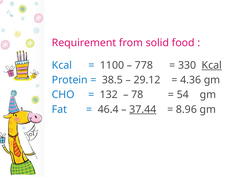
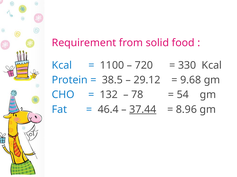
778: 778 -> 720 (144, 66)
Kcal underline: present -> none (212, 66)
4.36: 4.36 -> 9.68 (191, 80)
